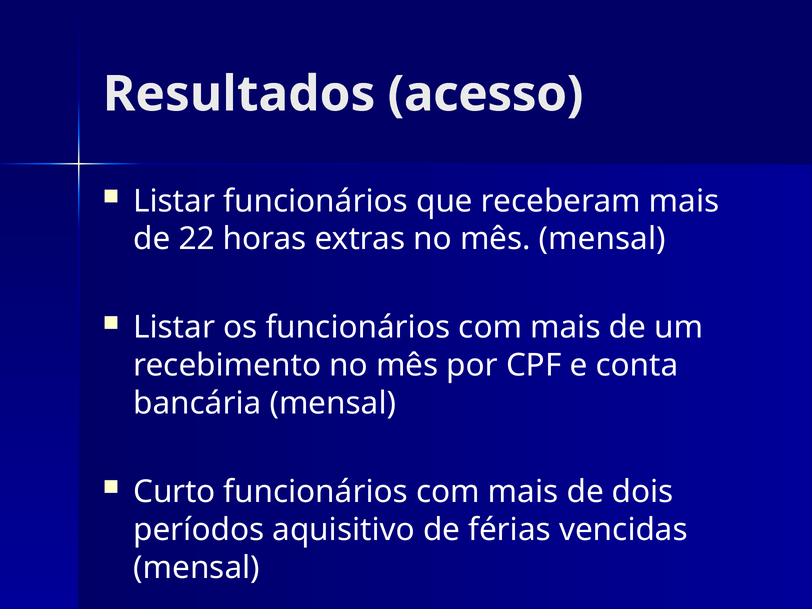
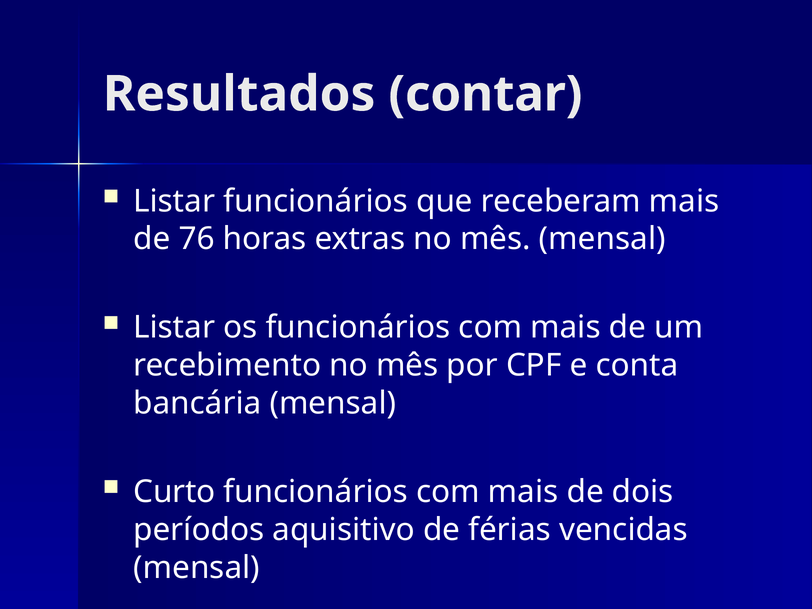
acesso: acesso -> contar (485, 94)
22: 22 -> 76 (197, 239)
